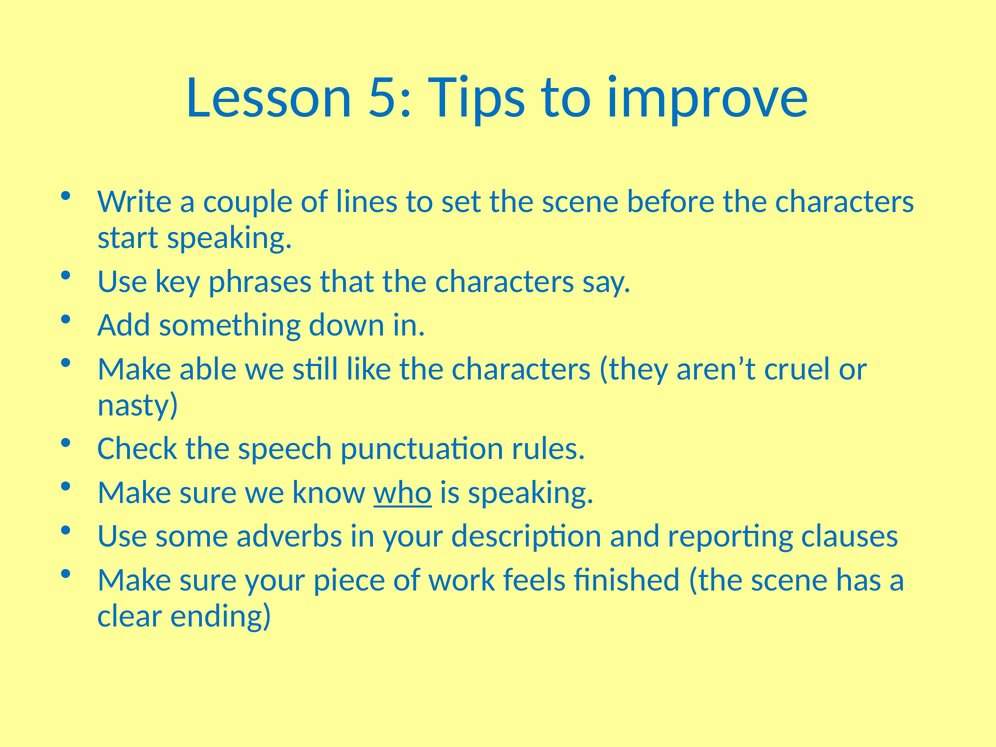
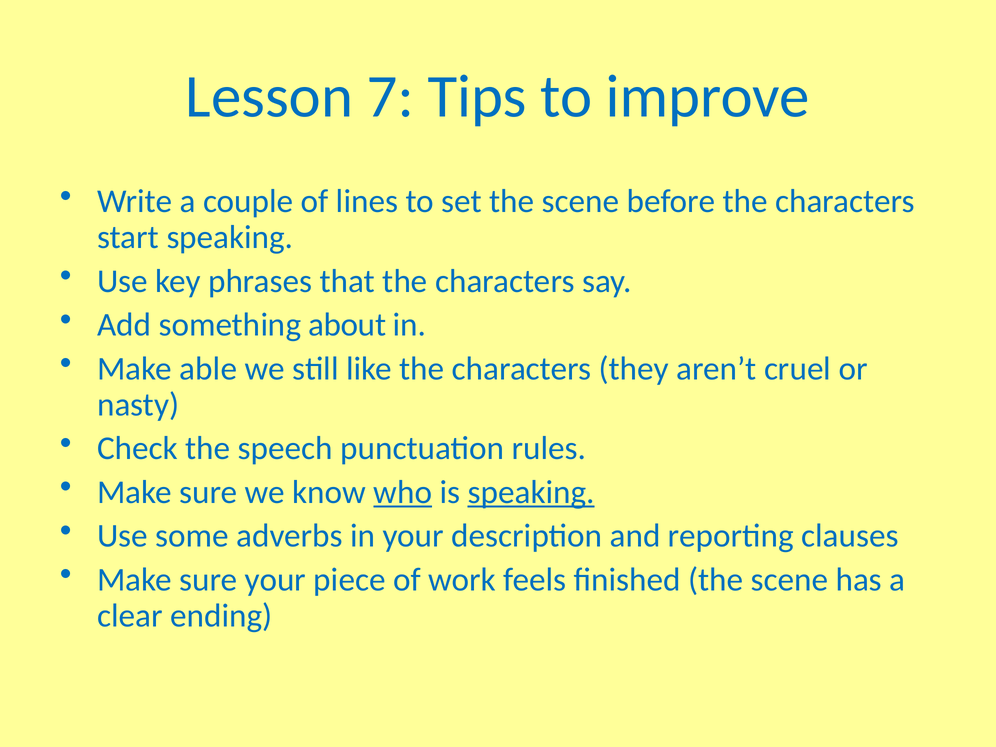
5: 5 -> 7 (390, 96)
down: down -> about (347, 325)
speaking underline: none -> present (531, 492)
